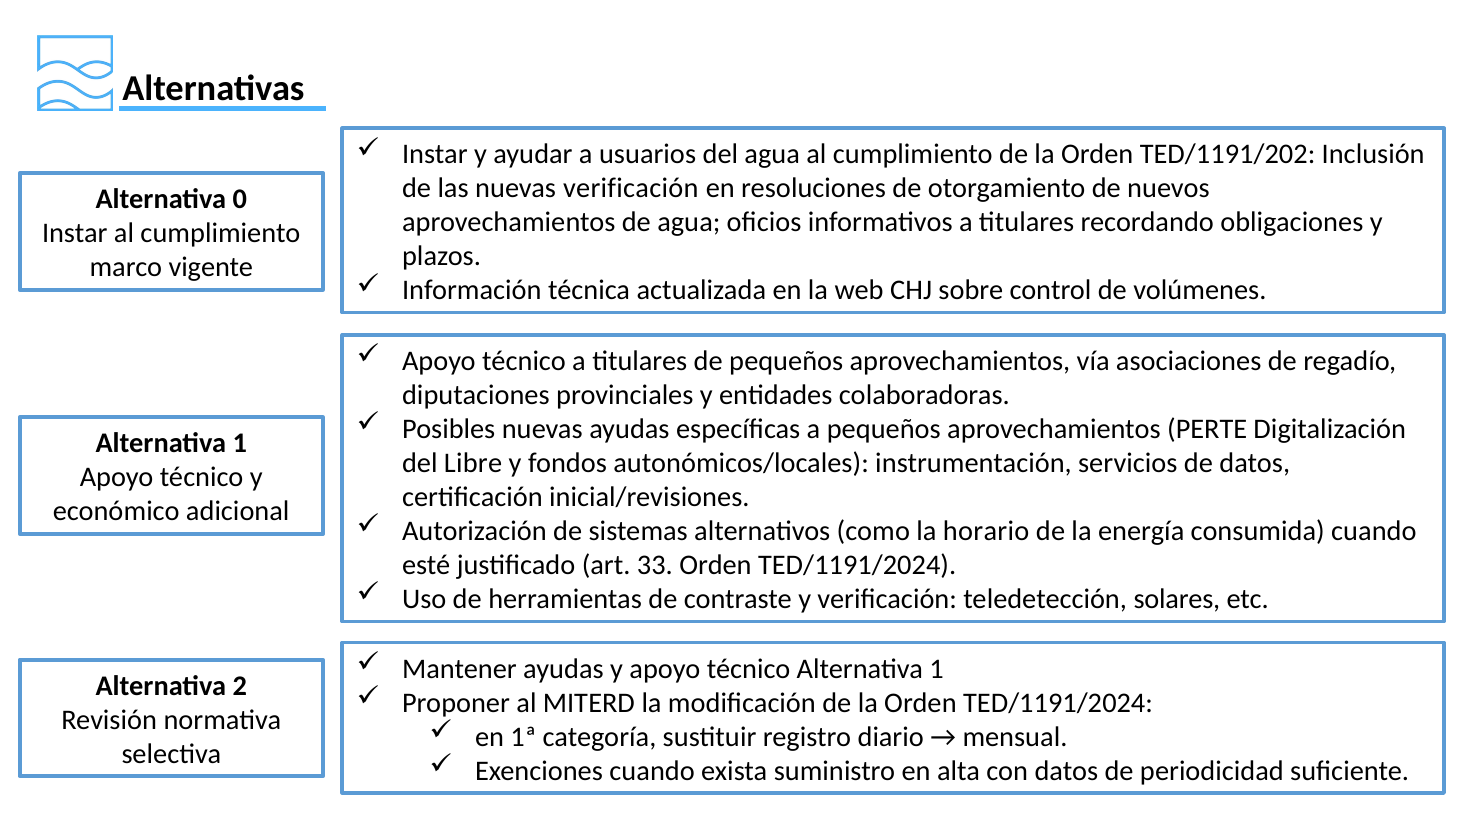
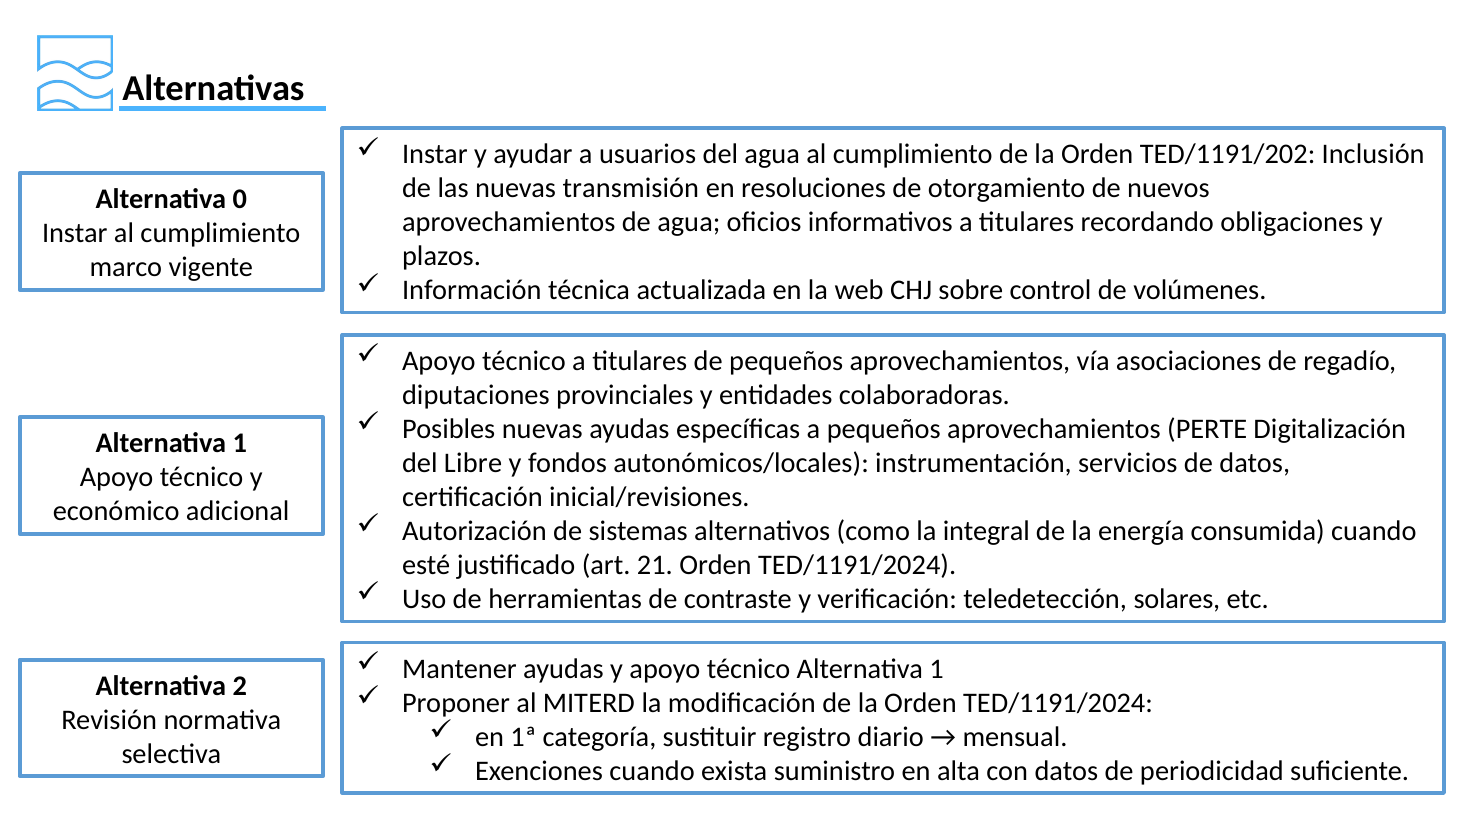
nuevas verificación: verificación -> transmisión (631, 188)
horario: horario -> integral (986, 531)
33: 33 -> 21 (655, 565)
